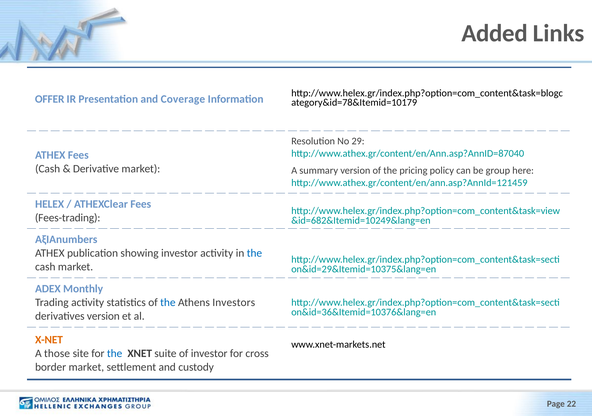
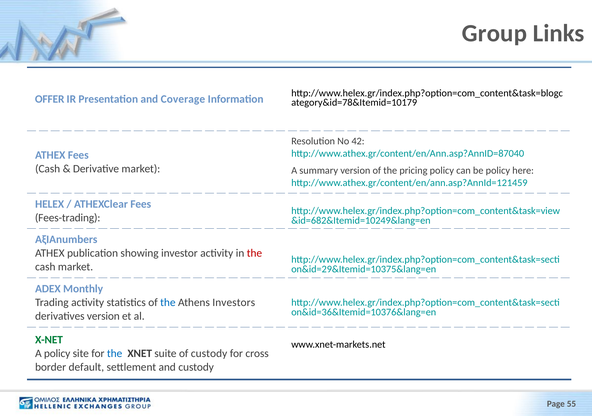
Added: Added -> Group (494, 33)
29: 29 -> 42 (358, 141)
be group: group -> policy (498, 171)
the colour: blue -> red (254, 253)
Χ-ΝΕΤ colour: orange -> green (49, 340)
A those: those -> policy (57, 354)
of investor: investor -> custody (209, 354)
border market: market -> default (86, 367)
22: 22 -> 55 (571, 404)
